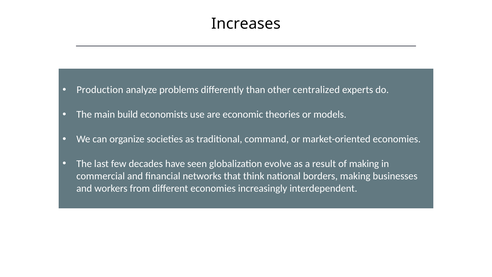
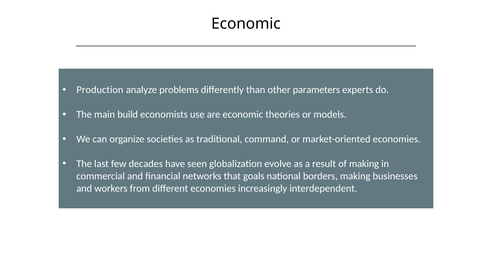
Increases: Increases -> Economic (246, 24)
centralized: centralized -> parameters (316, 90)
think: think -> goals (254, 176)
